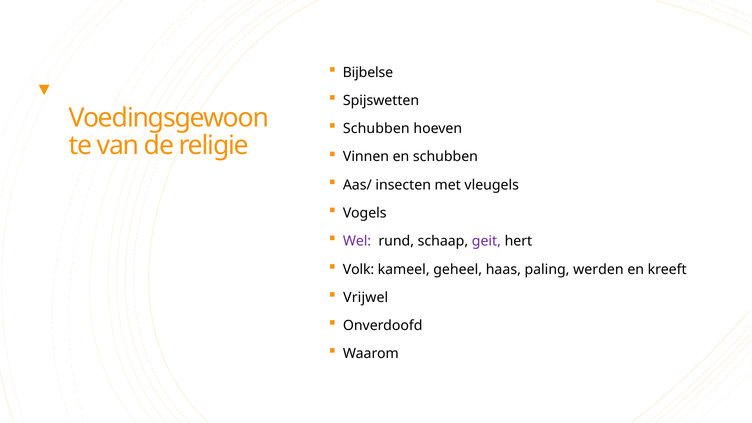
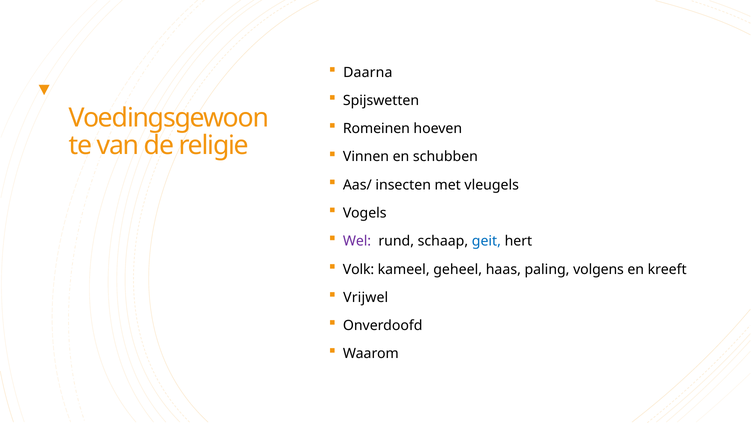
Bijbelse: Bijbelse -> Daarna (368, 72)
Schubben: Schubben -> Romeinen (376, 129)
geit colour: purple -> blue (486, 241)
werden: werden -> volgens (599, 269)
